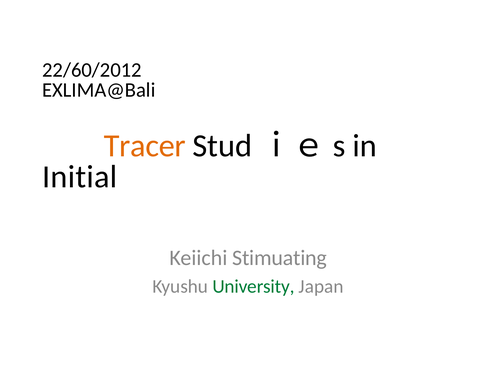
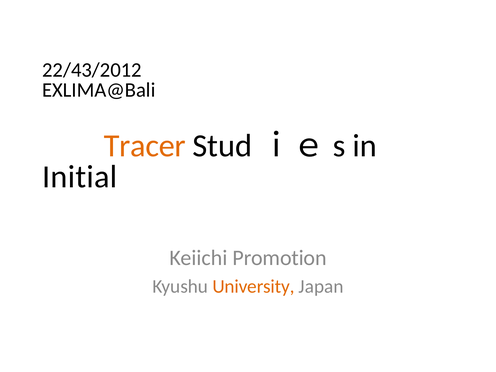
22/60/2012: 22/60/2012 -> 22/43/2012 (92, 70)
Stimuating: Stimuating -> Promotion (280, 258)
University colour: green -> orange (253, 286)
